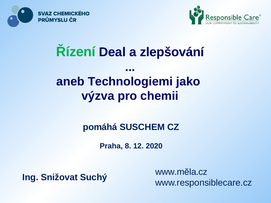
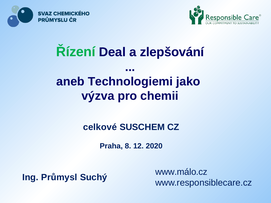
pomáhá: pomáhá -> celkové (100, 127)
www.měla.cz: www.měla.cz -> www.málo.cz (181, 172)
Snižovat: Snižovat -> Průmysl (59, 177)
